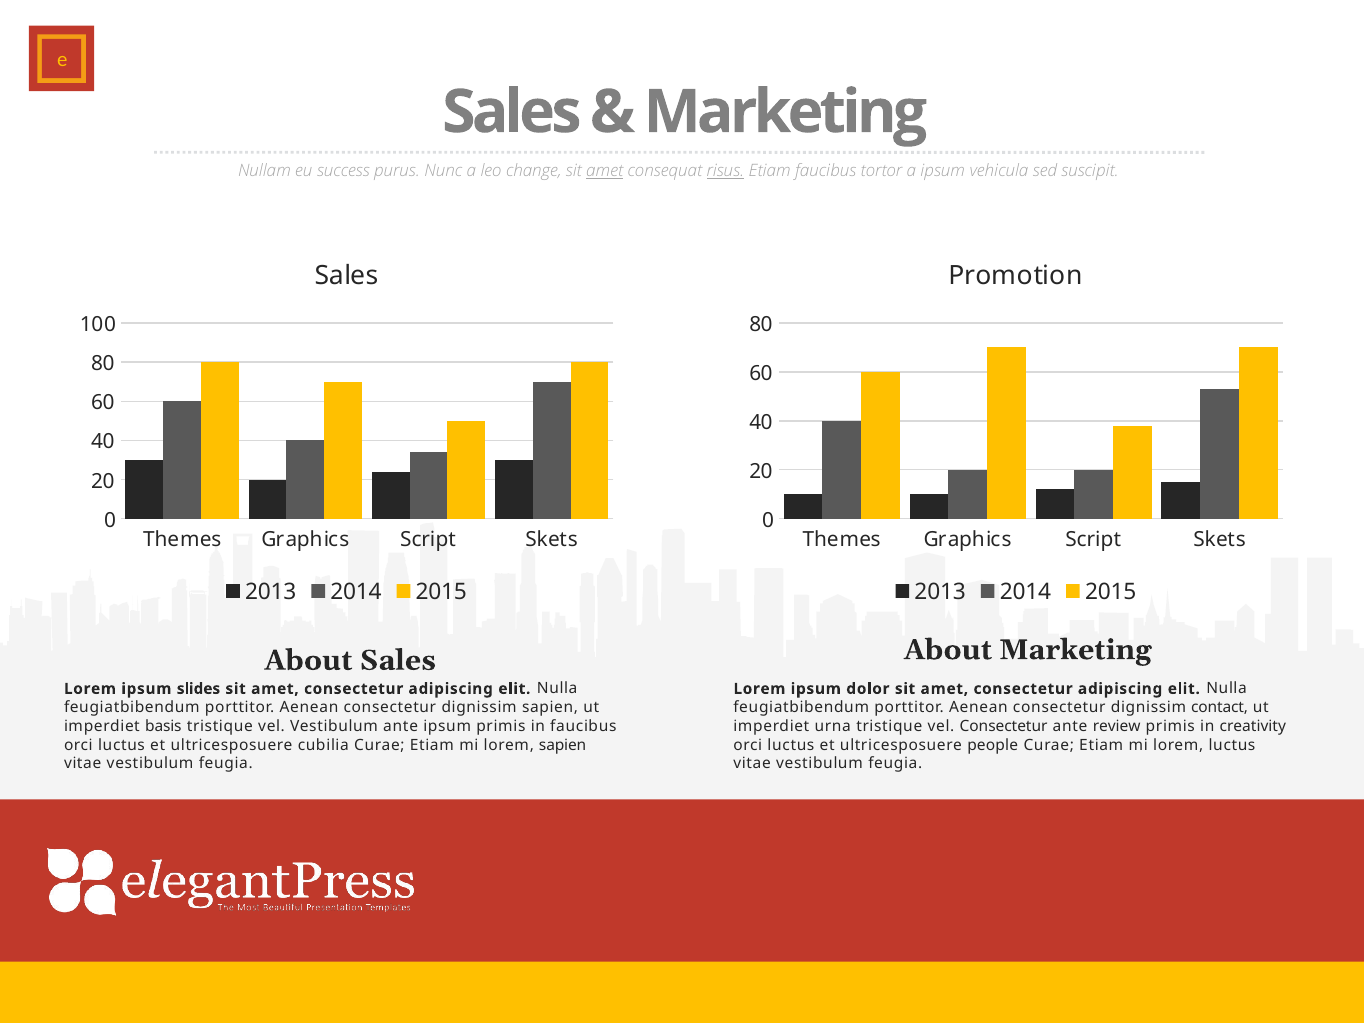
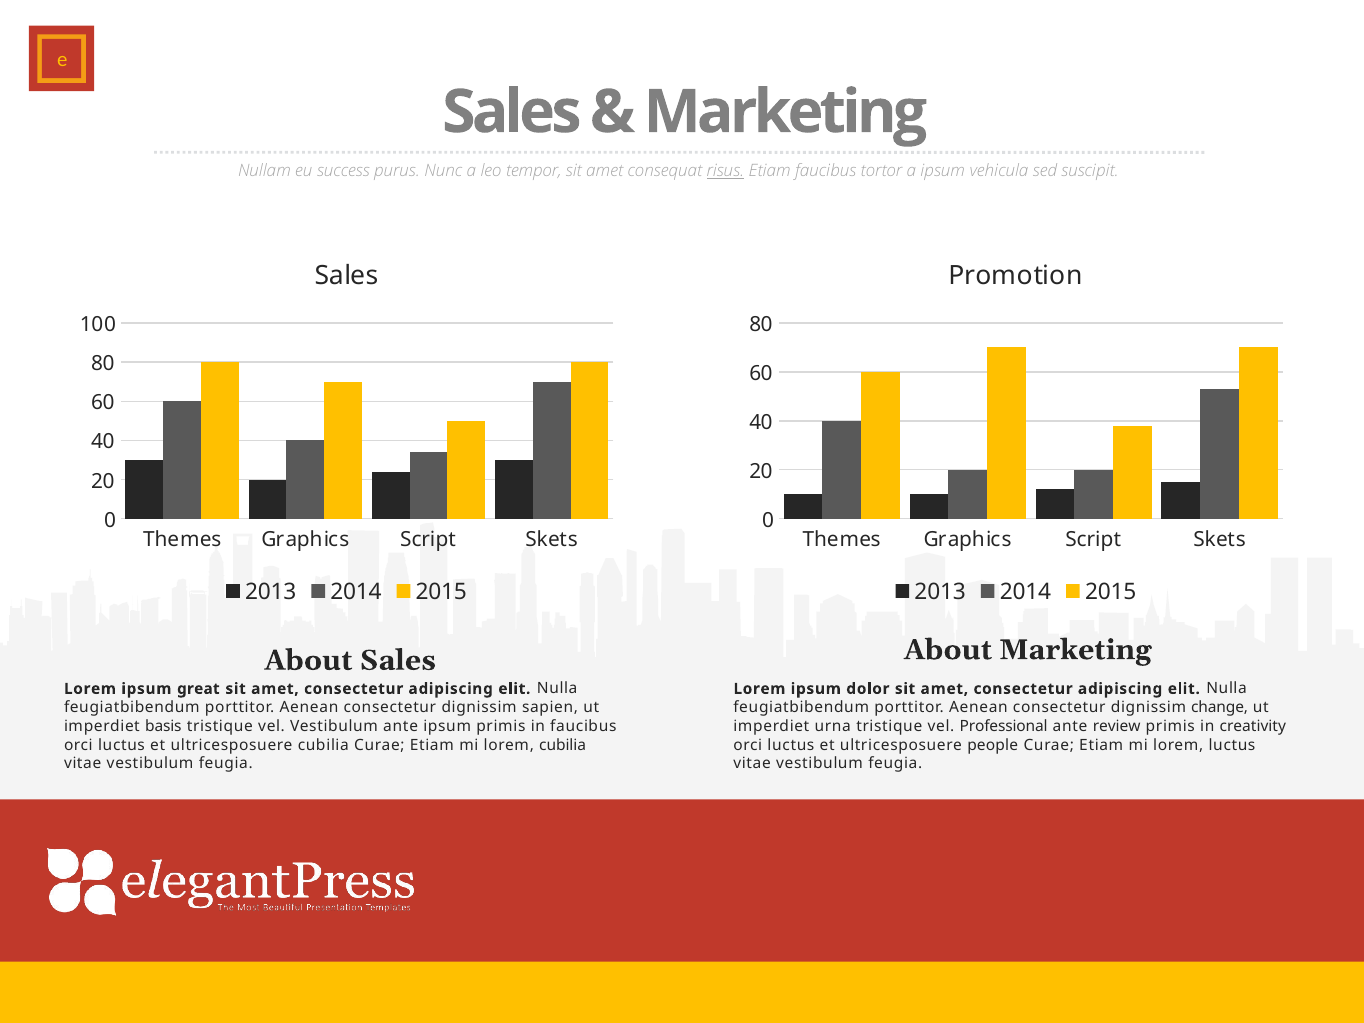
change: change -> tempor (534, 171)
amet underline: present -> none (605, 171)
slides: slides -> great (198, 689)
contact: contact -> change (1220, 707)
vel Consectetur: Consectetur -> Professional (1004, 726)
lorem sapien: sapien -> cubilia (563, 745)
